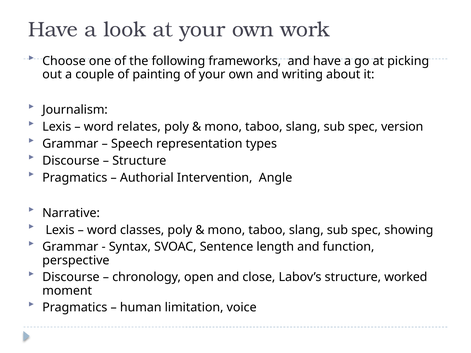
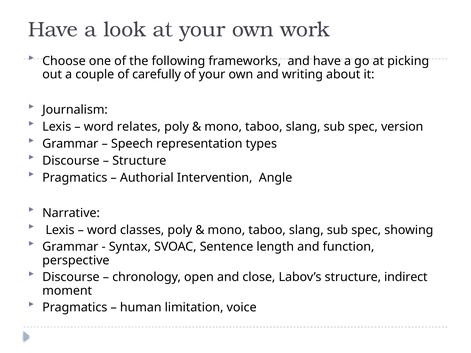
painting: painting -> carefully (157, 75)
worked: worked -> indirect (406, 277)
